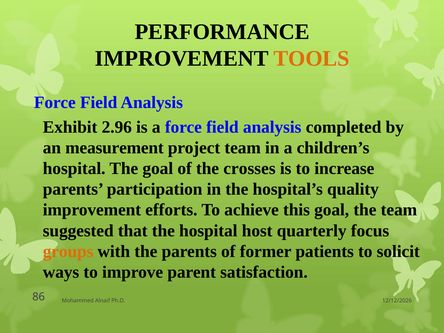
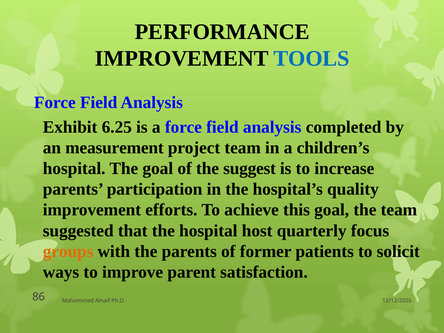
TOOLS colour: orange -> blue (312, 59)
2.96: 2.96 -> 6.25 (117, 127)
crosses: crosses -> suggest (250, 168)
